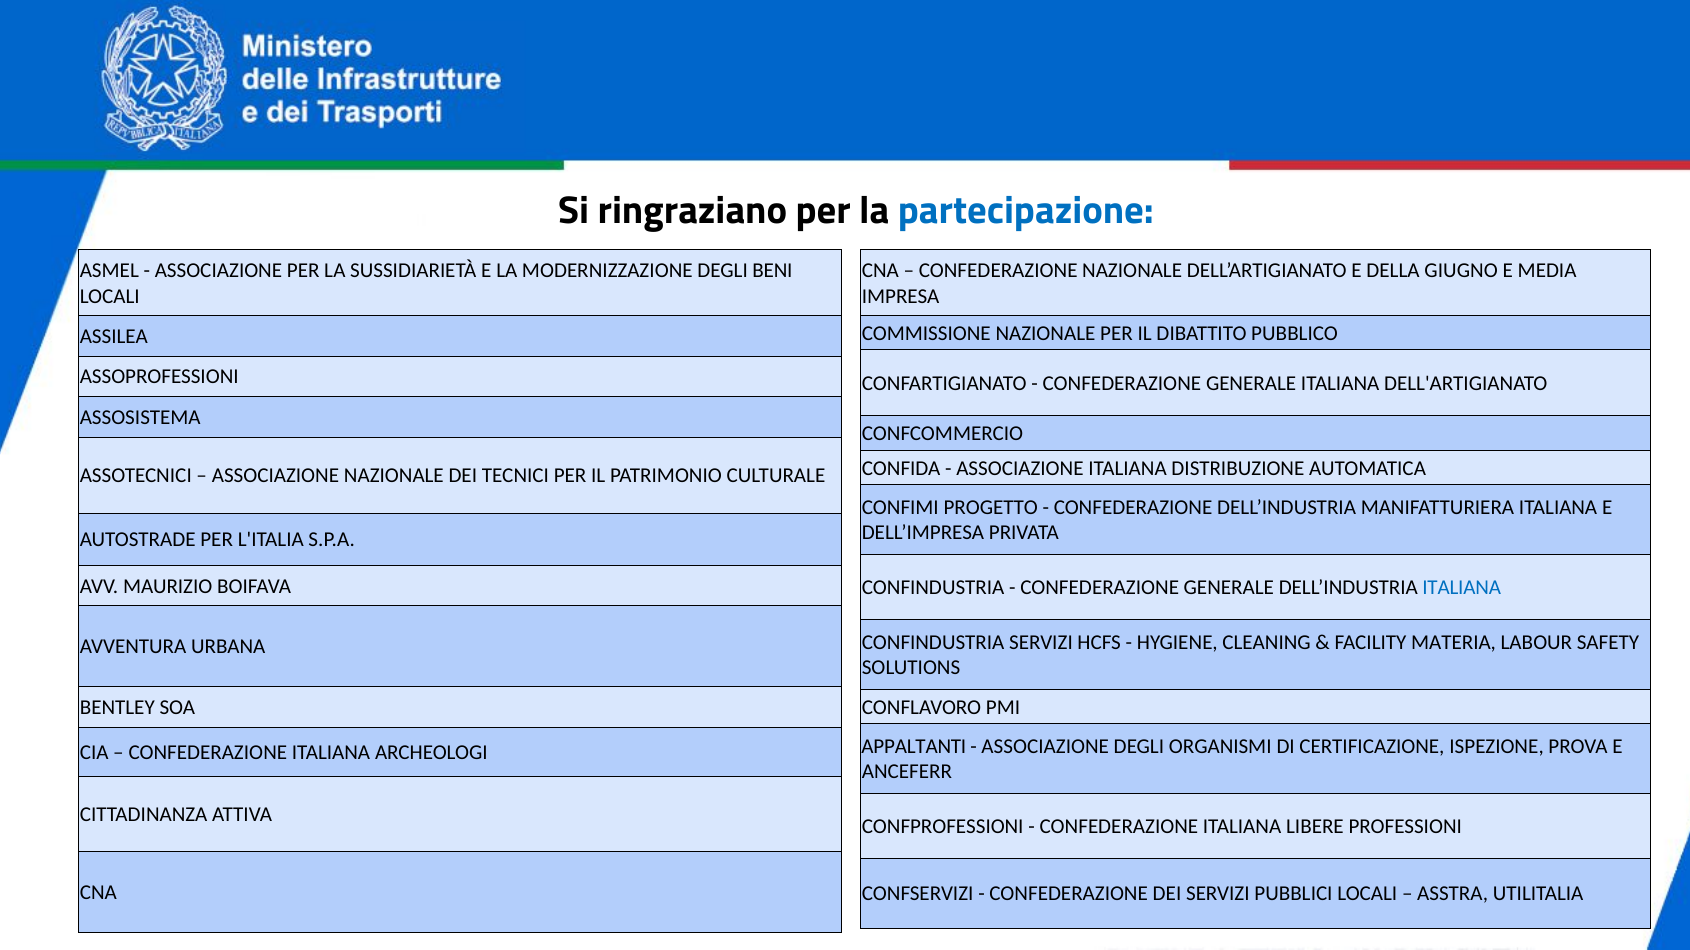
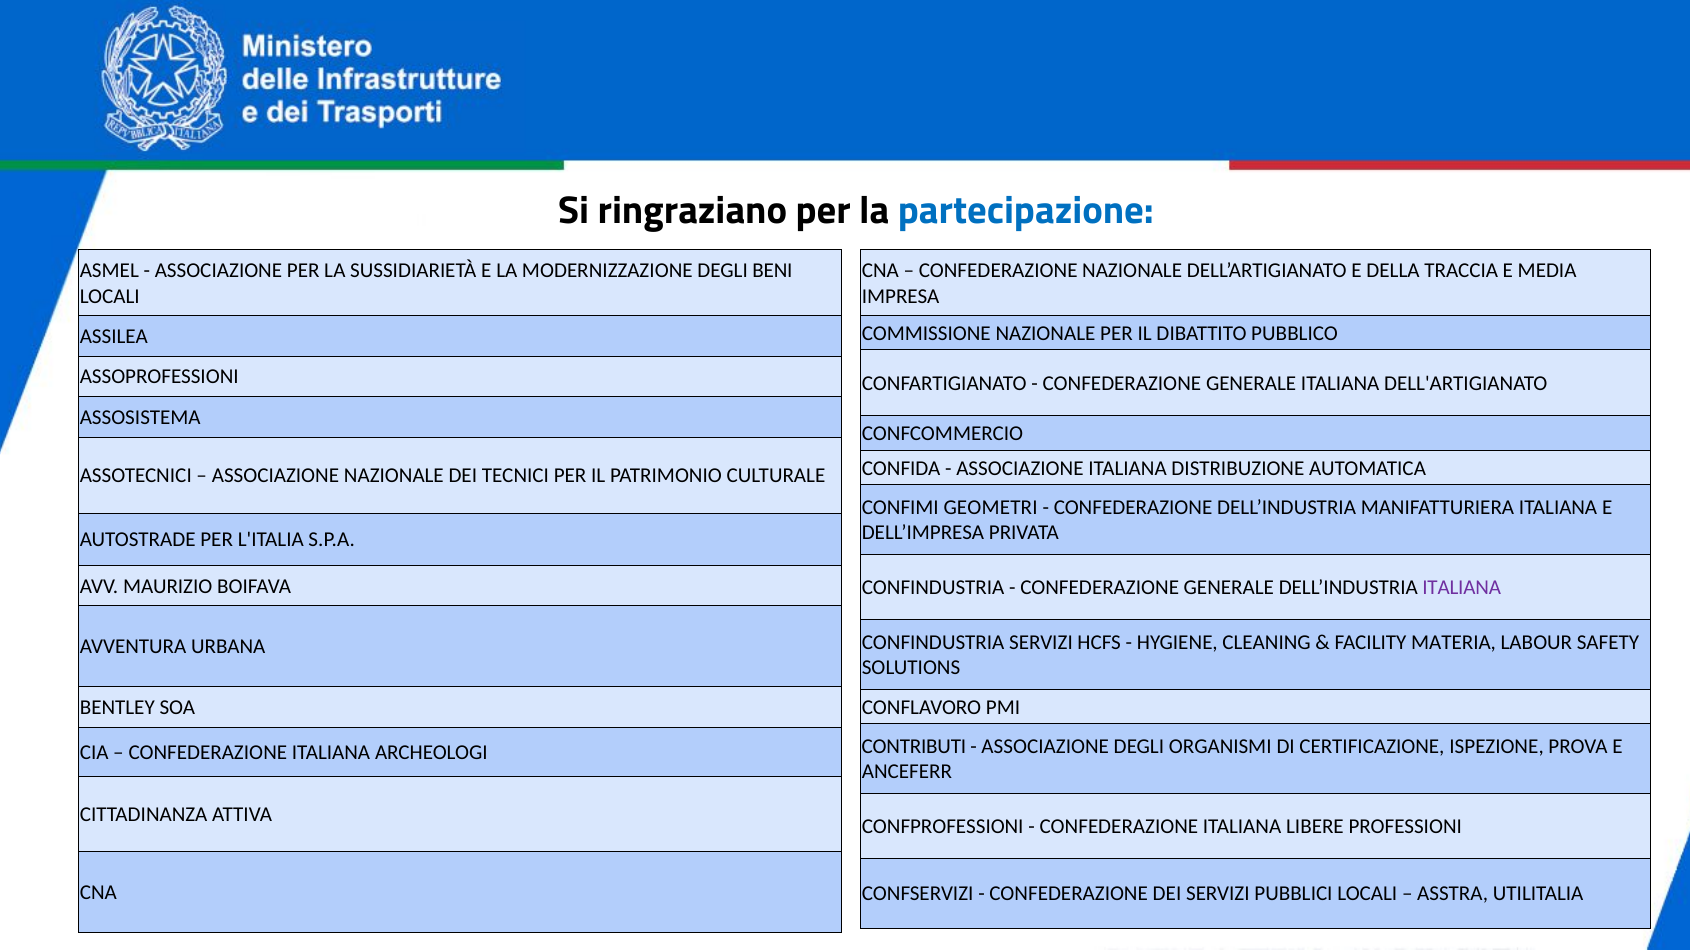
GIUGNO: GIUGNO -> TRACCIA (1461, 270)
PROGETTO: PROGETTO -> GEOMETRI (991, 508)
ITALIANA colour: blue -> purple (1462, 588)
APPALTANTI: APPALTANTI -> CONTRIBUTI (914, 747)
